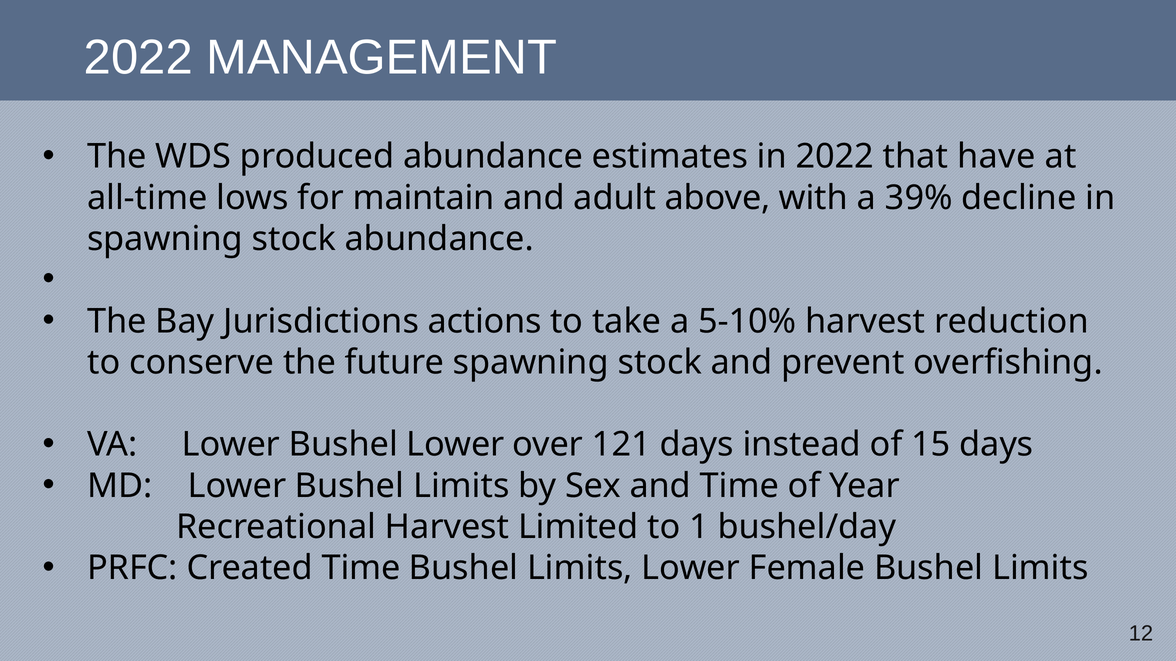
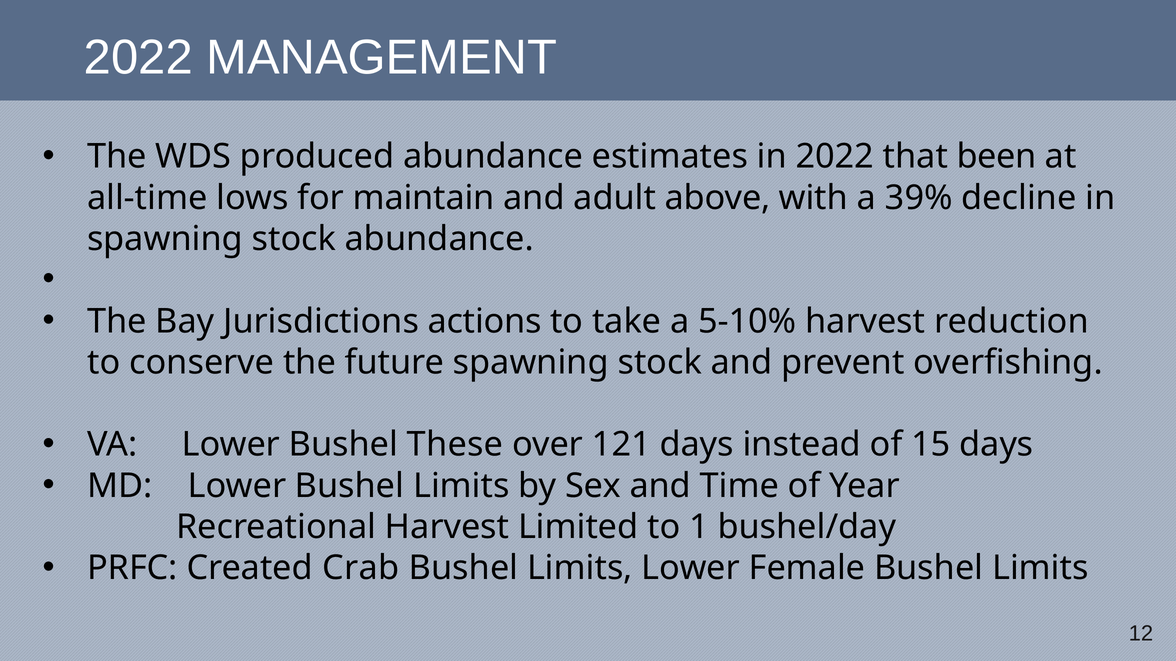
have: have -> been (997, 157)
Bushel Lower: Lower -> These (455, 445)
Created Time: Time -> Crab (361, 569)
